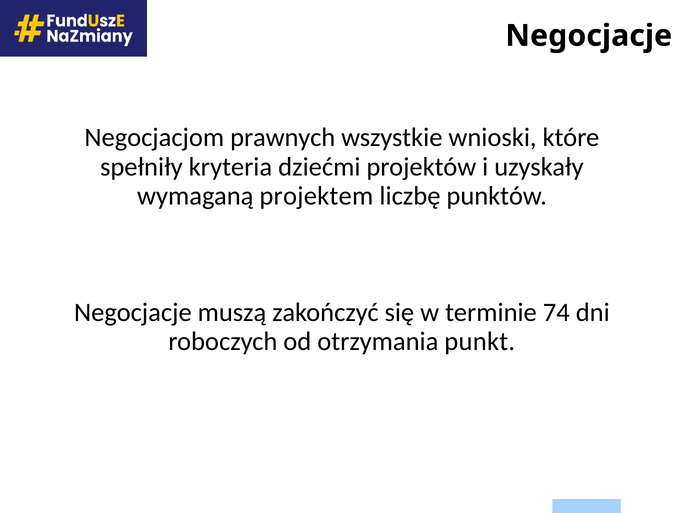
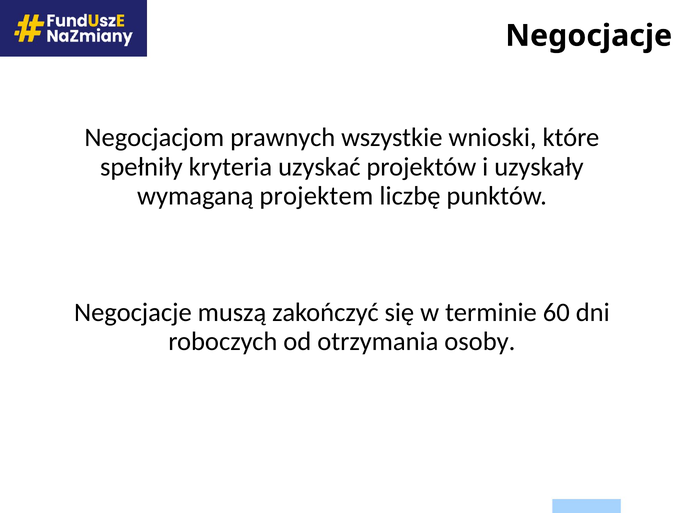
dziećmi: dziećmi -> uzyskać (319, 167)
74: 74 -> 60 (556, 312)
punkt: punkt -> osoby (480, 342)
